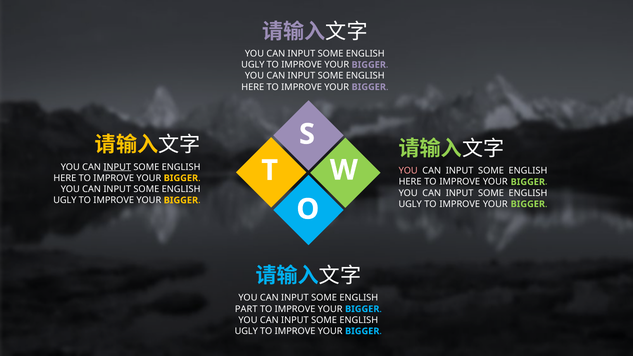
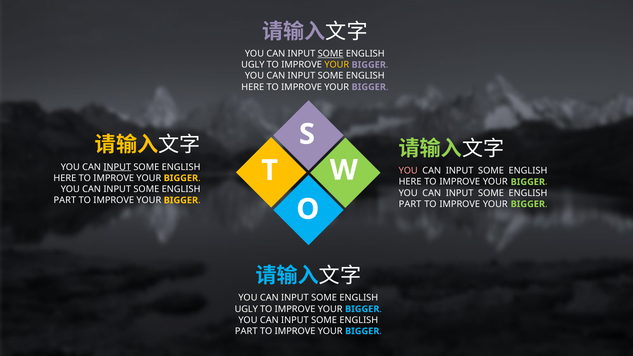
SOME underline: none -> present (331, 54)
YOUR colour: white -> yellow (337, 65)
UGLY: UGLY -> PART (65, 200)
UGLY: UGLY -> PART (410, 204)
PART: PART -> UGLY (246, 309)
UGLY: UGLY -> PART (246, 331)
